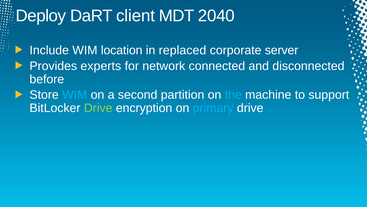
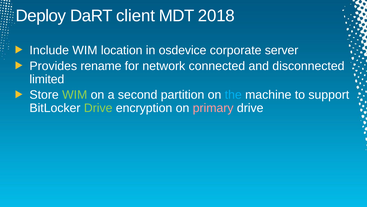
2040: 2040 -> 2018 (216, 16)
replaced: replaced -> osdevice (183, 50)
experts: experts -> rename (101, 66)
before: before -> limited (47, 79)
WIM colour: light blue -> light green (75, 95)
primary colour: light blue -> pink (213, 108)
